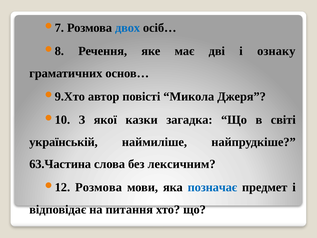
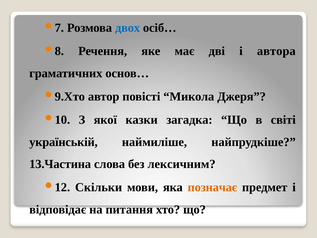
ознаку: ознаку -> автора (276, 51)
63.Частина: 63.Частина -> 13.Частина (60, 164)
Розмова: Розмова -> Скільки (99, 187)
позначає colour: blue -> orange (212, 187)
